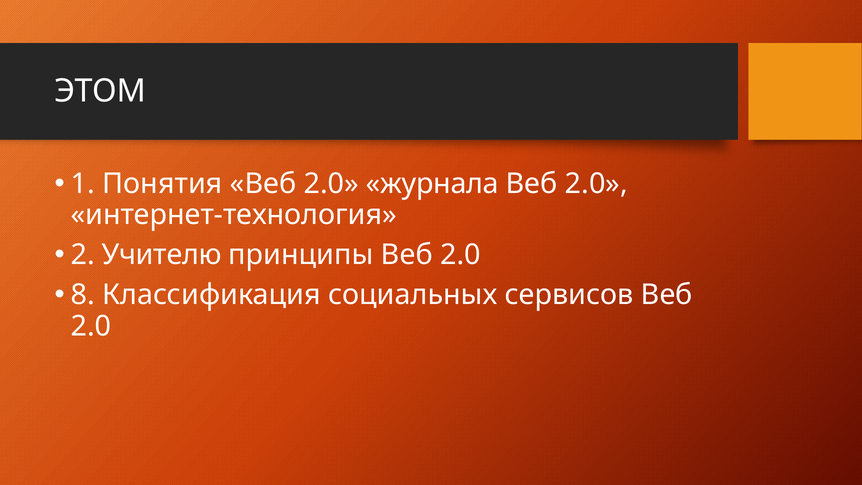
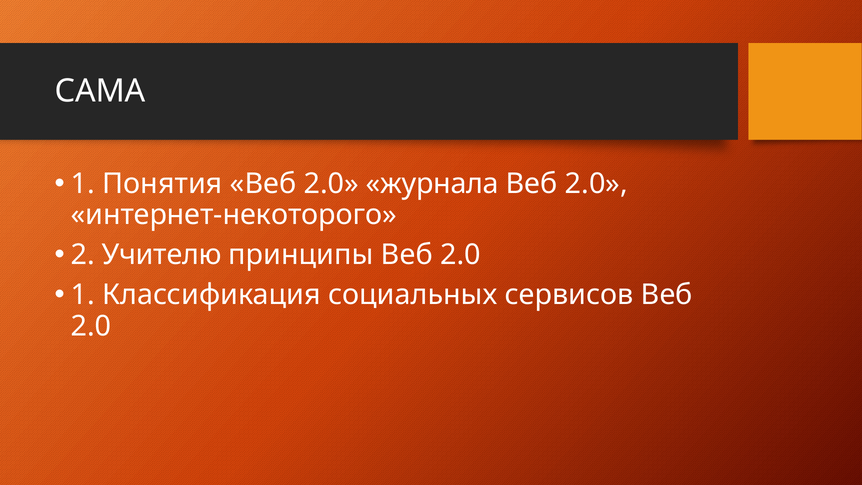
ЭТОМ: ЭТОМ -> САМА (100, 91)
интернет-технология: интернет-технология -> интернет-некоторого (234, 215)
8: 8 -> 1 (83, 295)
